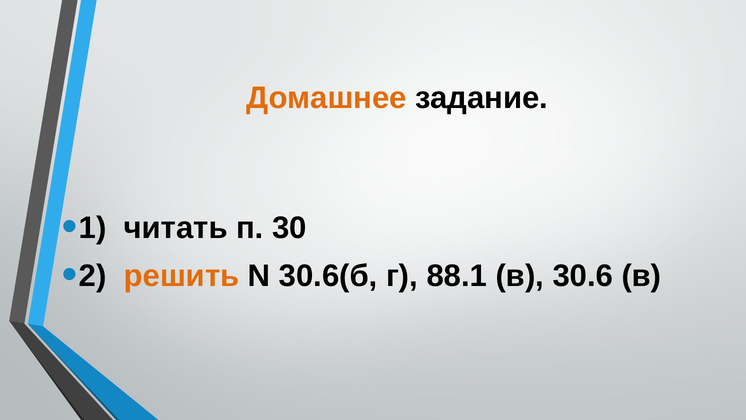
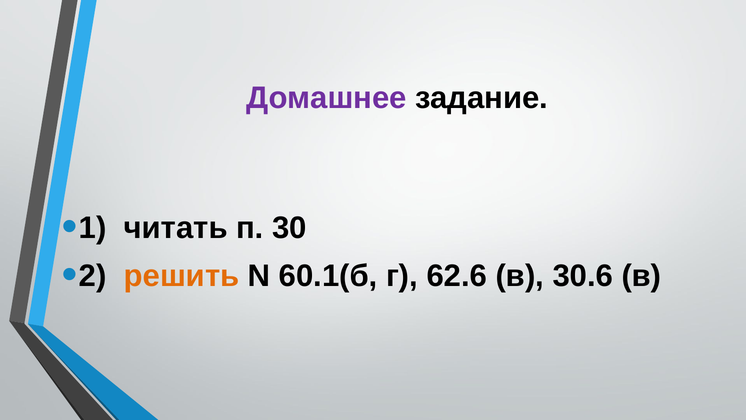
Домашнее colour: orange -> purple (327, 98)
30.6(б: 30.6(б -> 60.1(б (328, 276)
88.1: 88.1 -> 62.6 (457, 276)
